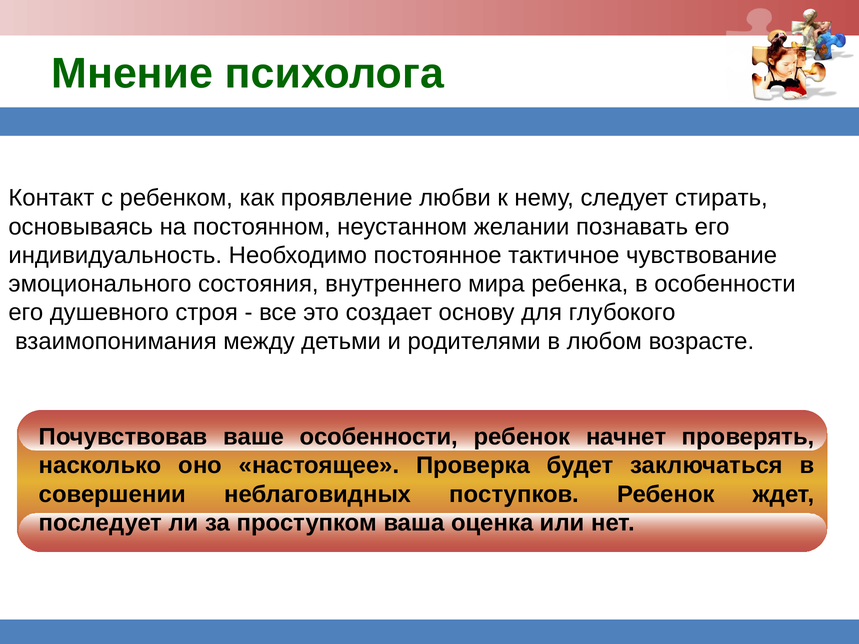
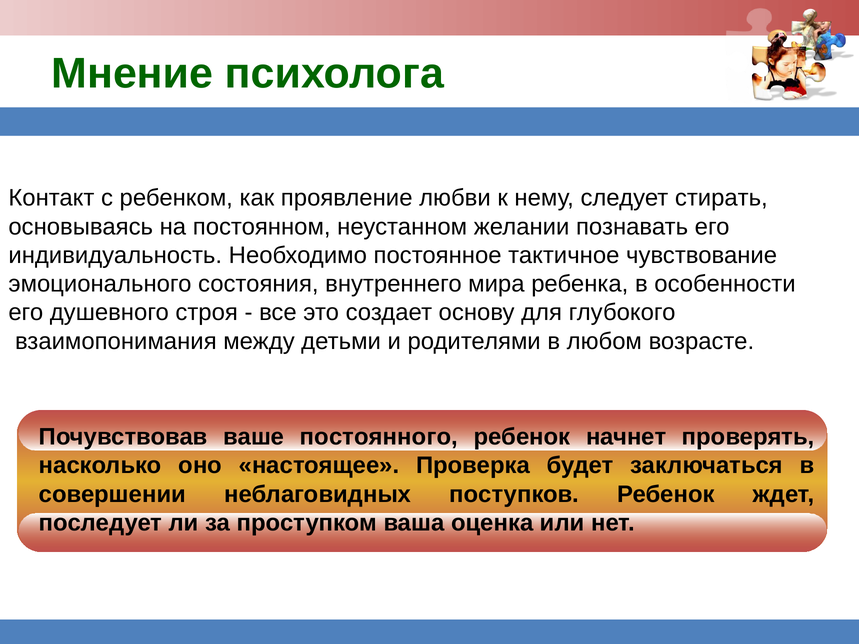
ваше особенности: особенности -> постоянного (379, 437)
